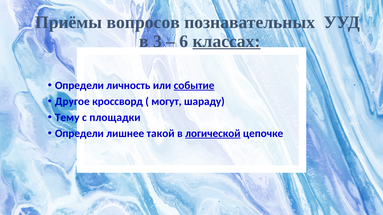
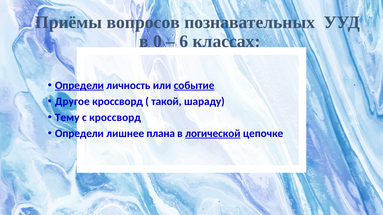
3: 3 -> 0 (157, 41)
классах underline: present -> none (226, 41)
Определи underline: none -> present (79, 86)
могут: могут -> такой (166, 102)
с площадки: площадки -> кроссворд (115, 118)
такой: такой -> плана (161, 134)
